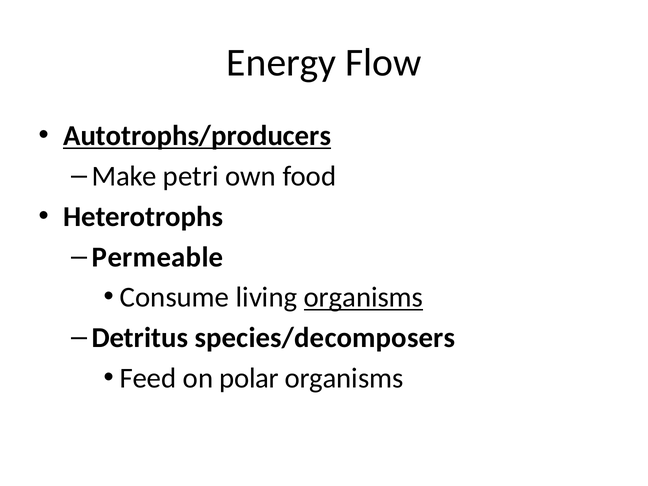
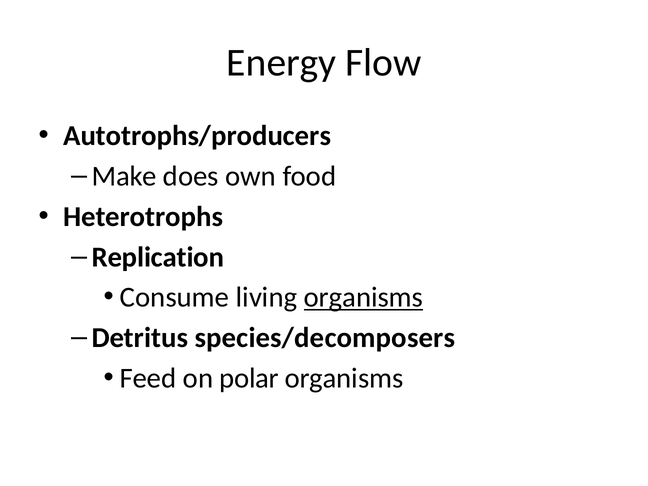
Autotrophs/producers underline: present -> none (197, 136)
petri: petri -> does (191, 176)
Permeable: Permeable -> Replication (158, 257)
